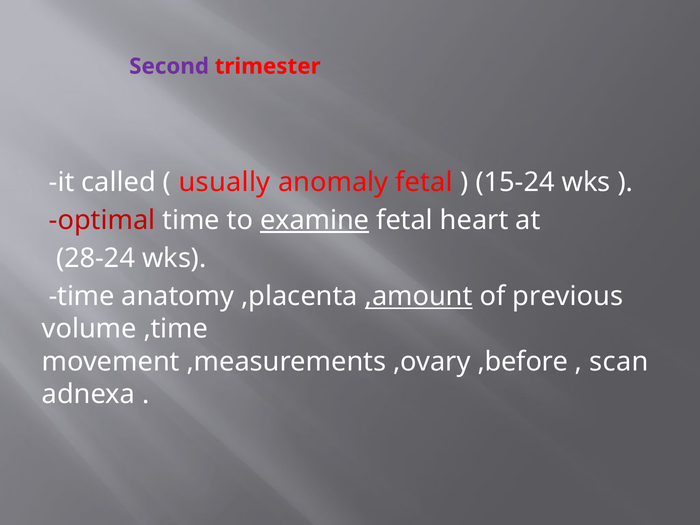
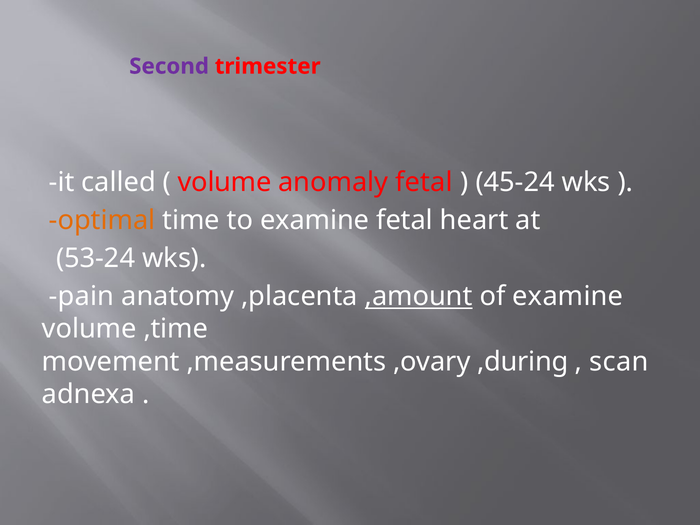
usually: usually -> volume (225, 182)
15-24: 15-24 -> 45-24 (515, 182)
optimal colour: red -> orange (102, 220)
examine underline: present -> none (315, 220)
28-24: 28-24 -> 53-24 (96, 258)
time: time -> pain (82, 296)
of previous: previous -> examine (568, 296)
,before: ,before -> ,during (523, 362)
